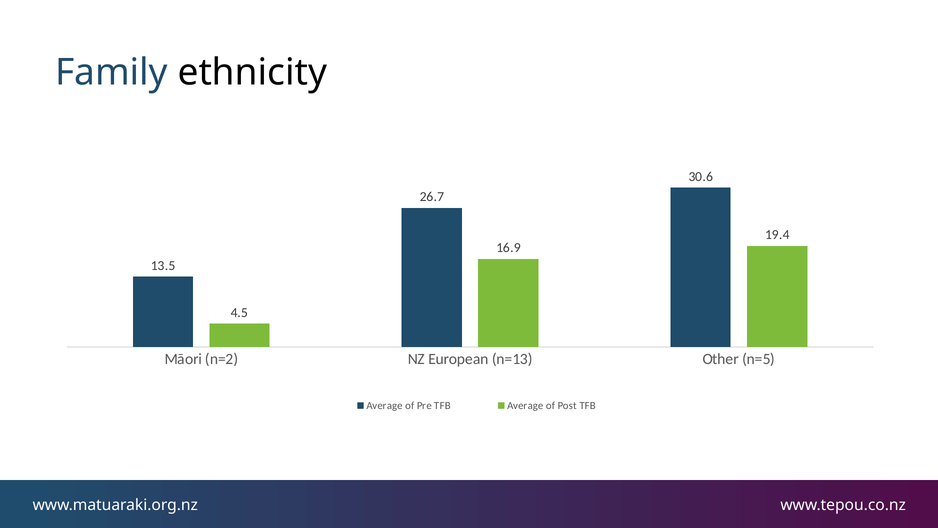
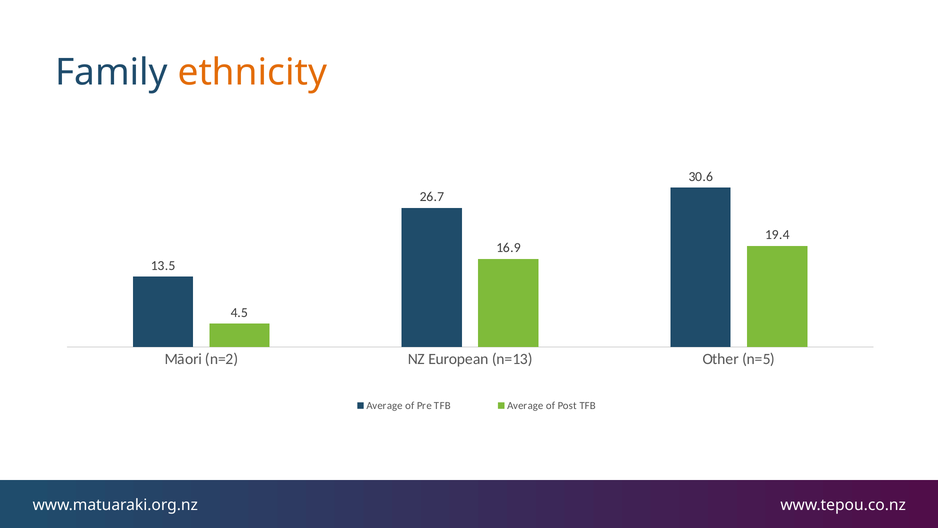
ethnicity colour: black -> orange (252, 72)
